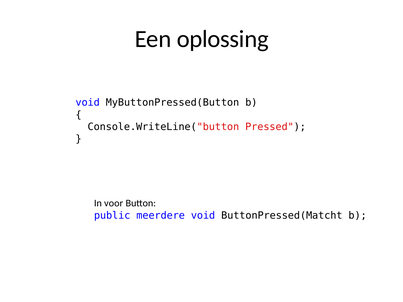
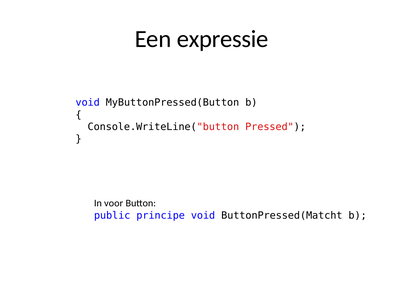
oplossing: oplossing -> expressie (223, 39)
meerdere: meerdere -> principe (161, 216)
